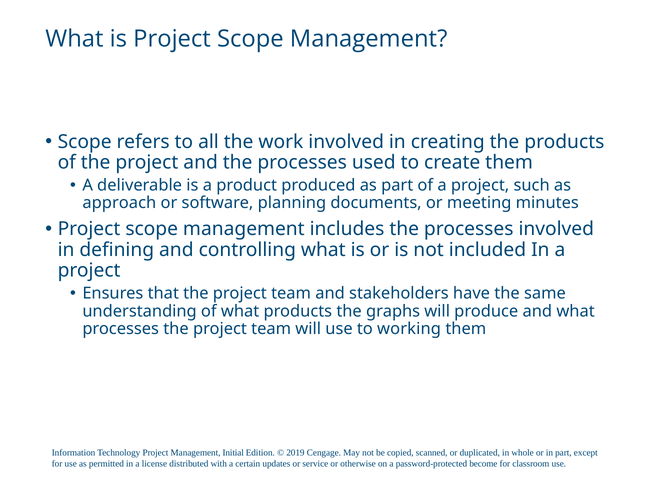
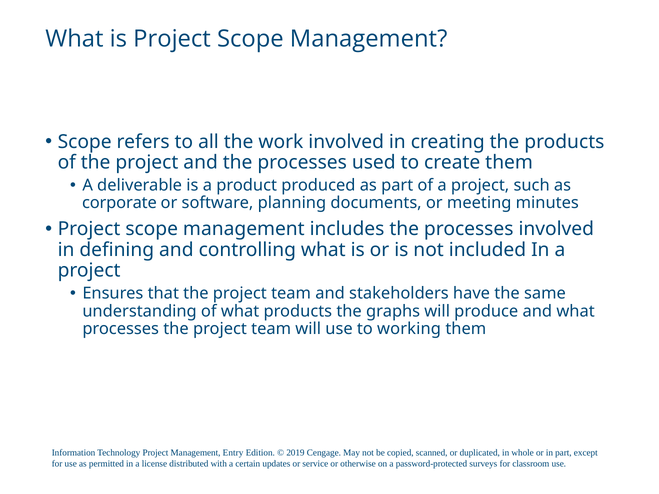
approach: approach -> corporate (119, 203)
Initial: Initial -> Entry (233, 453)
become: become -> surveys (483, 464)
